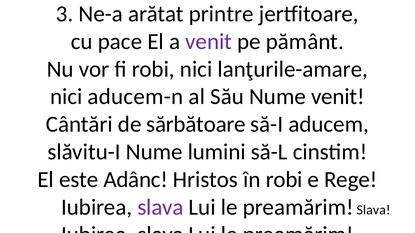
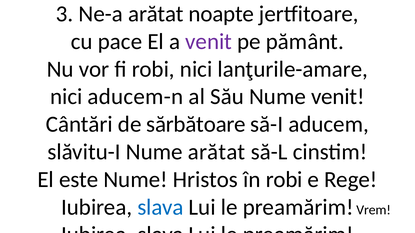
printre: printre -> noapte (221, 14)
Nume lumini: lumini -> arătat (217, 152)
este Adânc: Adânc -> Nume (136, 180)
slava colour: purple -> blue (160, 208)
Slava: Slava -> Vrem (374, 210)
